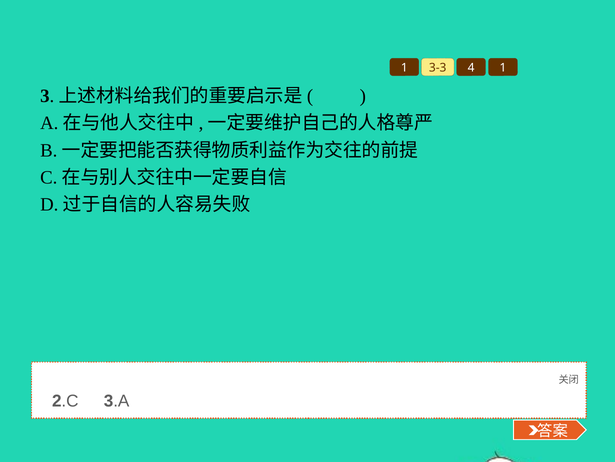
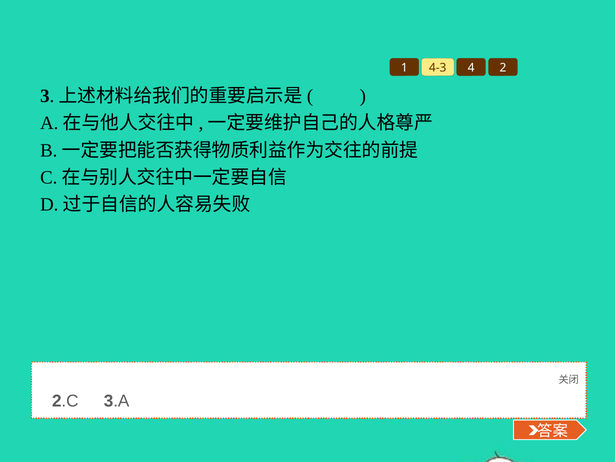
3-3: 3-3 -> 4-3 (438, 68)
4 1: 1 -> 2 (503, 68)
